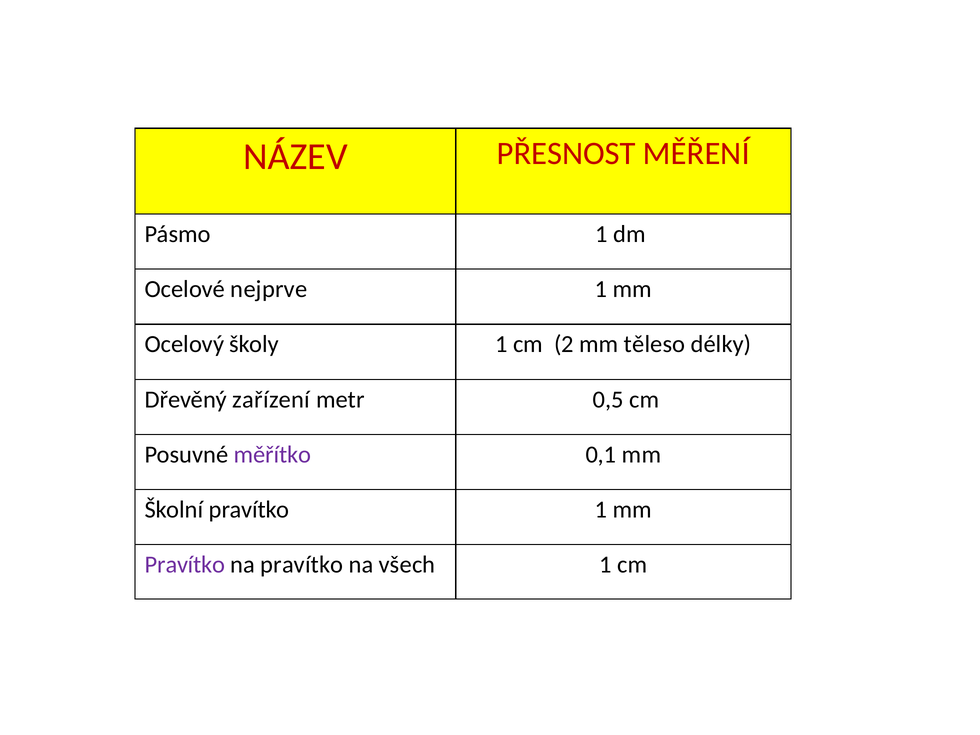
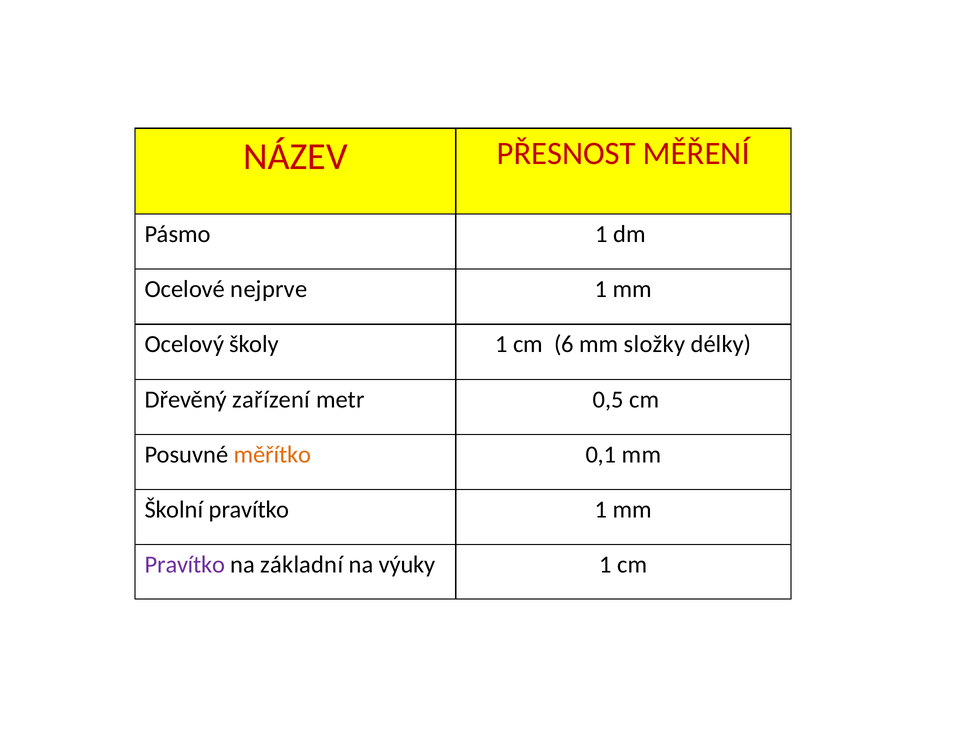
2: 2 -> 6 (564, 344)
těleso: těleso -> složky (655, 344)
měřítko colour: purple -> orange (273, 455)
na pravítko: pravítko -> základní (302, 565)
všech: všech -> výuky (407, 565)
